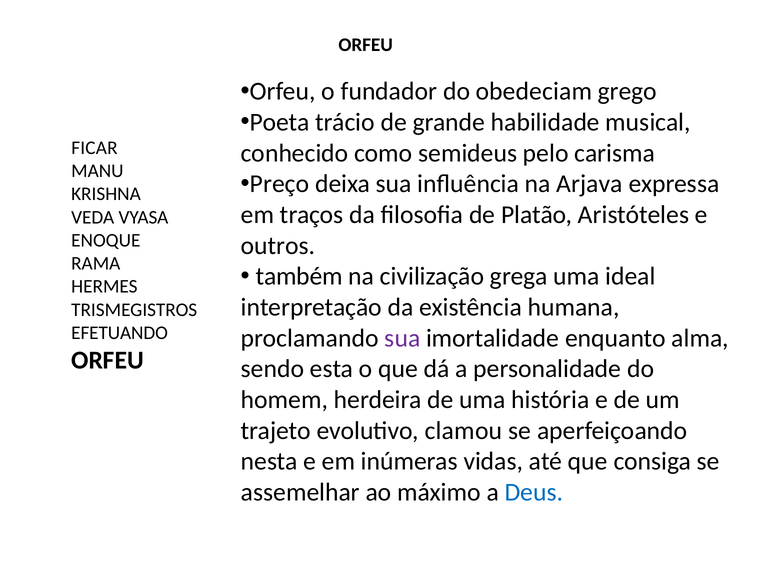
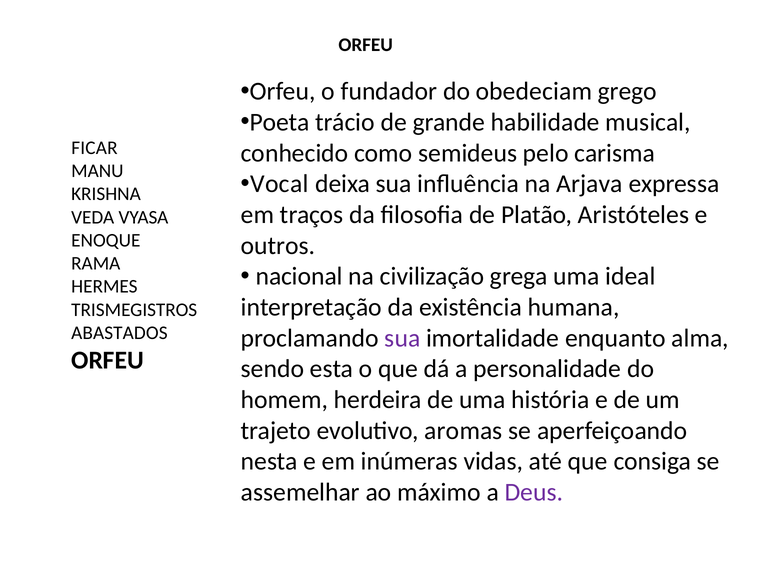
Preço: Preço -> Vocal (279, 184)
também: também -> nacional (299, 276)
EFETUANDO: EFETUANDO -> ABASTADOS (119, 333)
clamou: clamou -> aromas (463, 430)
Deus colour: blue -> purple (534, 492)
